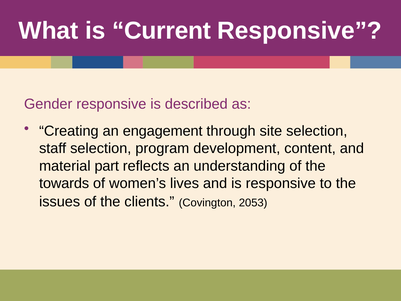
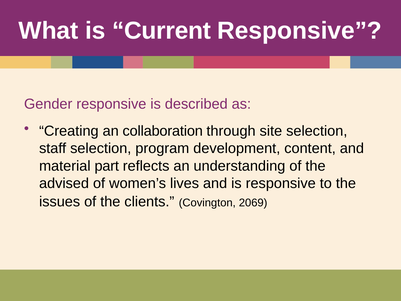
engagement: engagement -> collaboration (163, 131)
towards: towards -> advised (64, 183)
2053: 2053 -> 2069 (253, 203)
